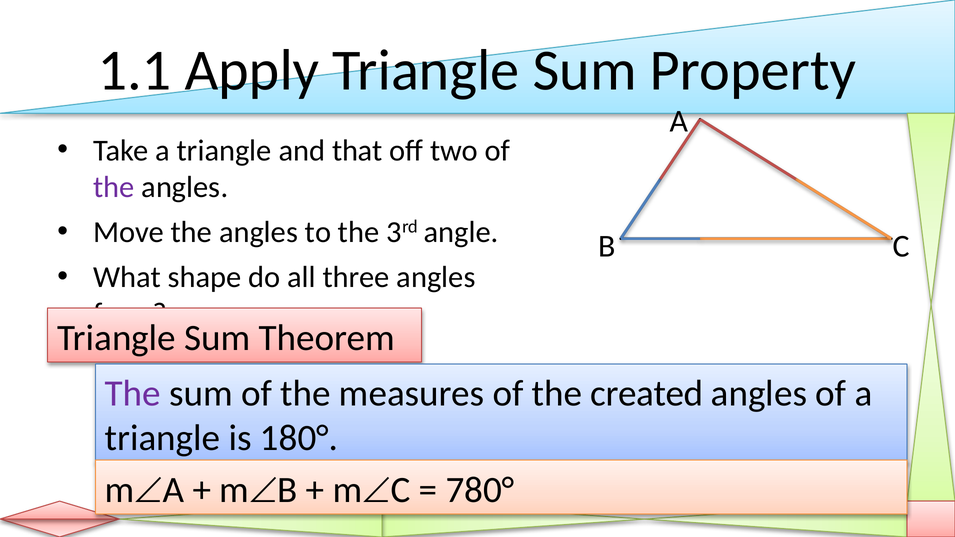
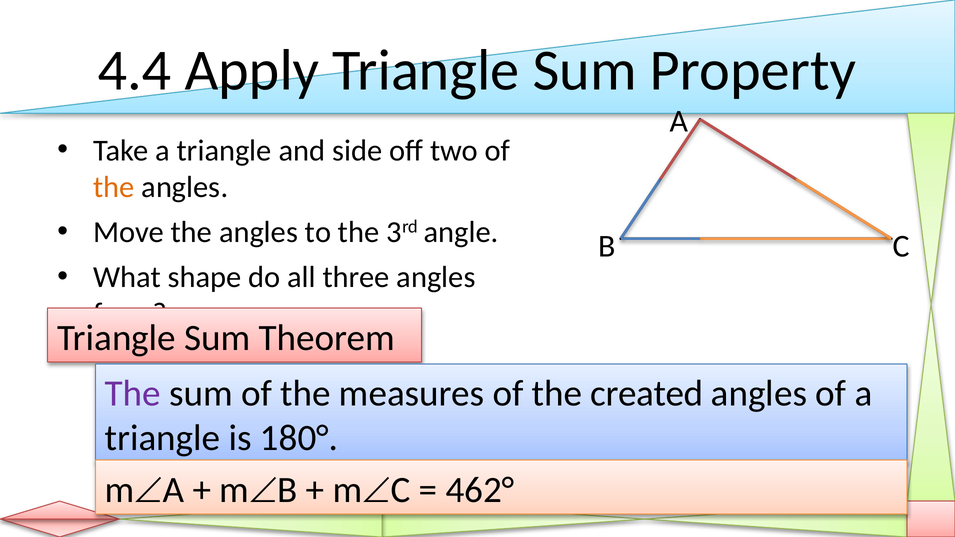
1.1: 1.1 -> 4.4 (135, 70)
that: that -> side (357, 151)
the colour: purple -> orange (114, 187)
780°: 780° -> 462° (480, 490)
